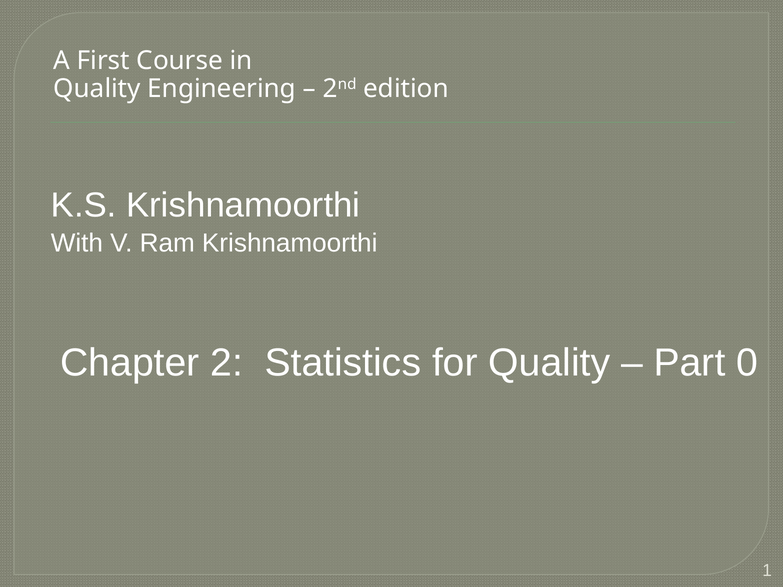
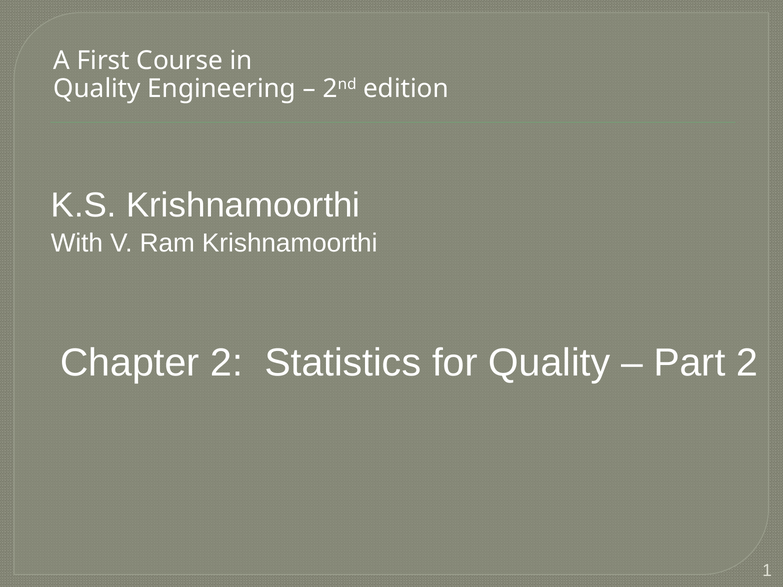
Part 0: 0 -> 2 (747, 363)
